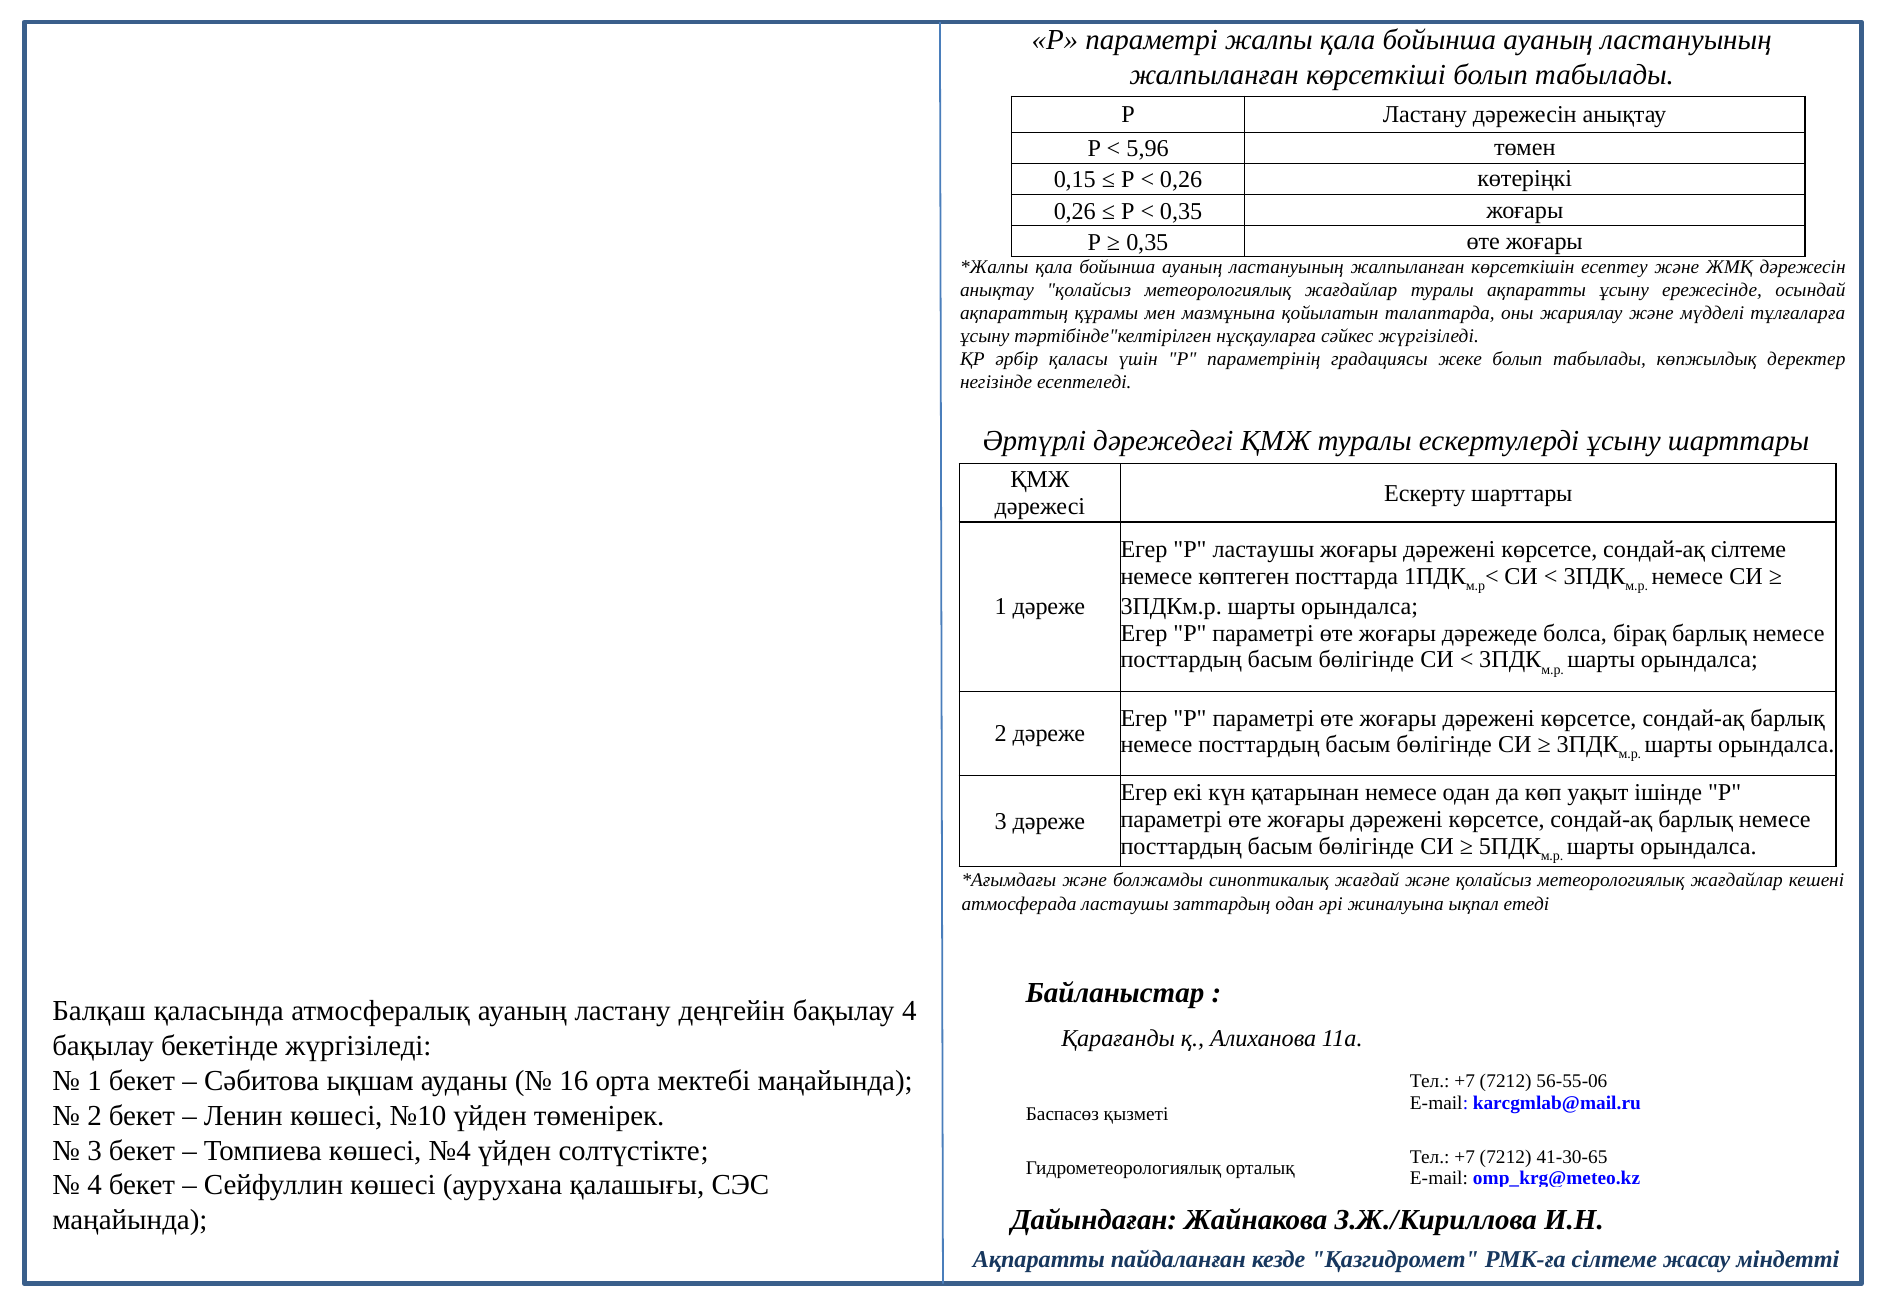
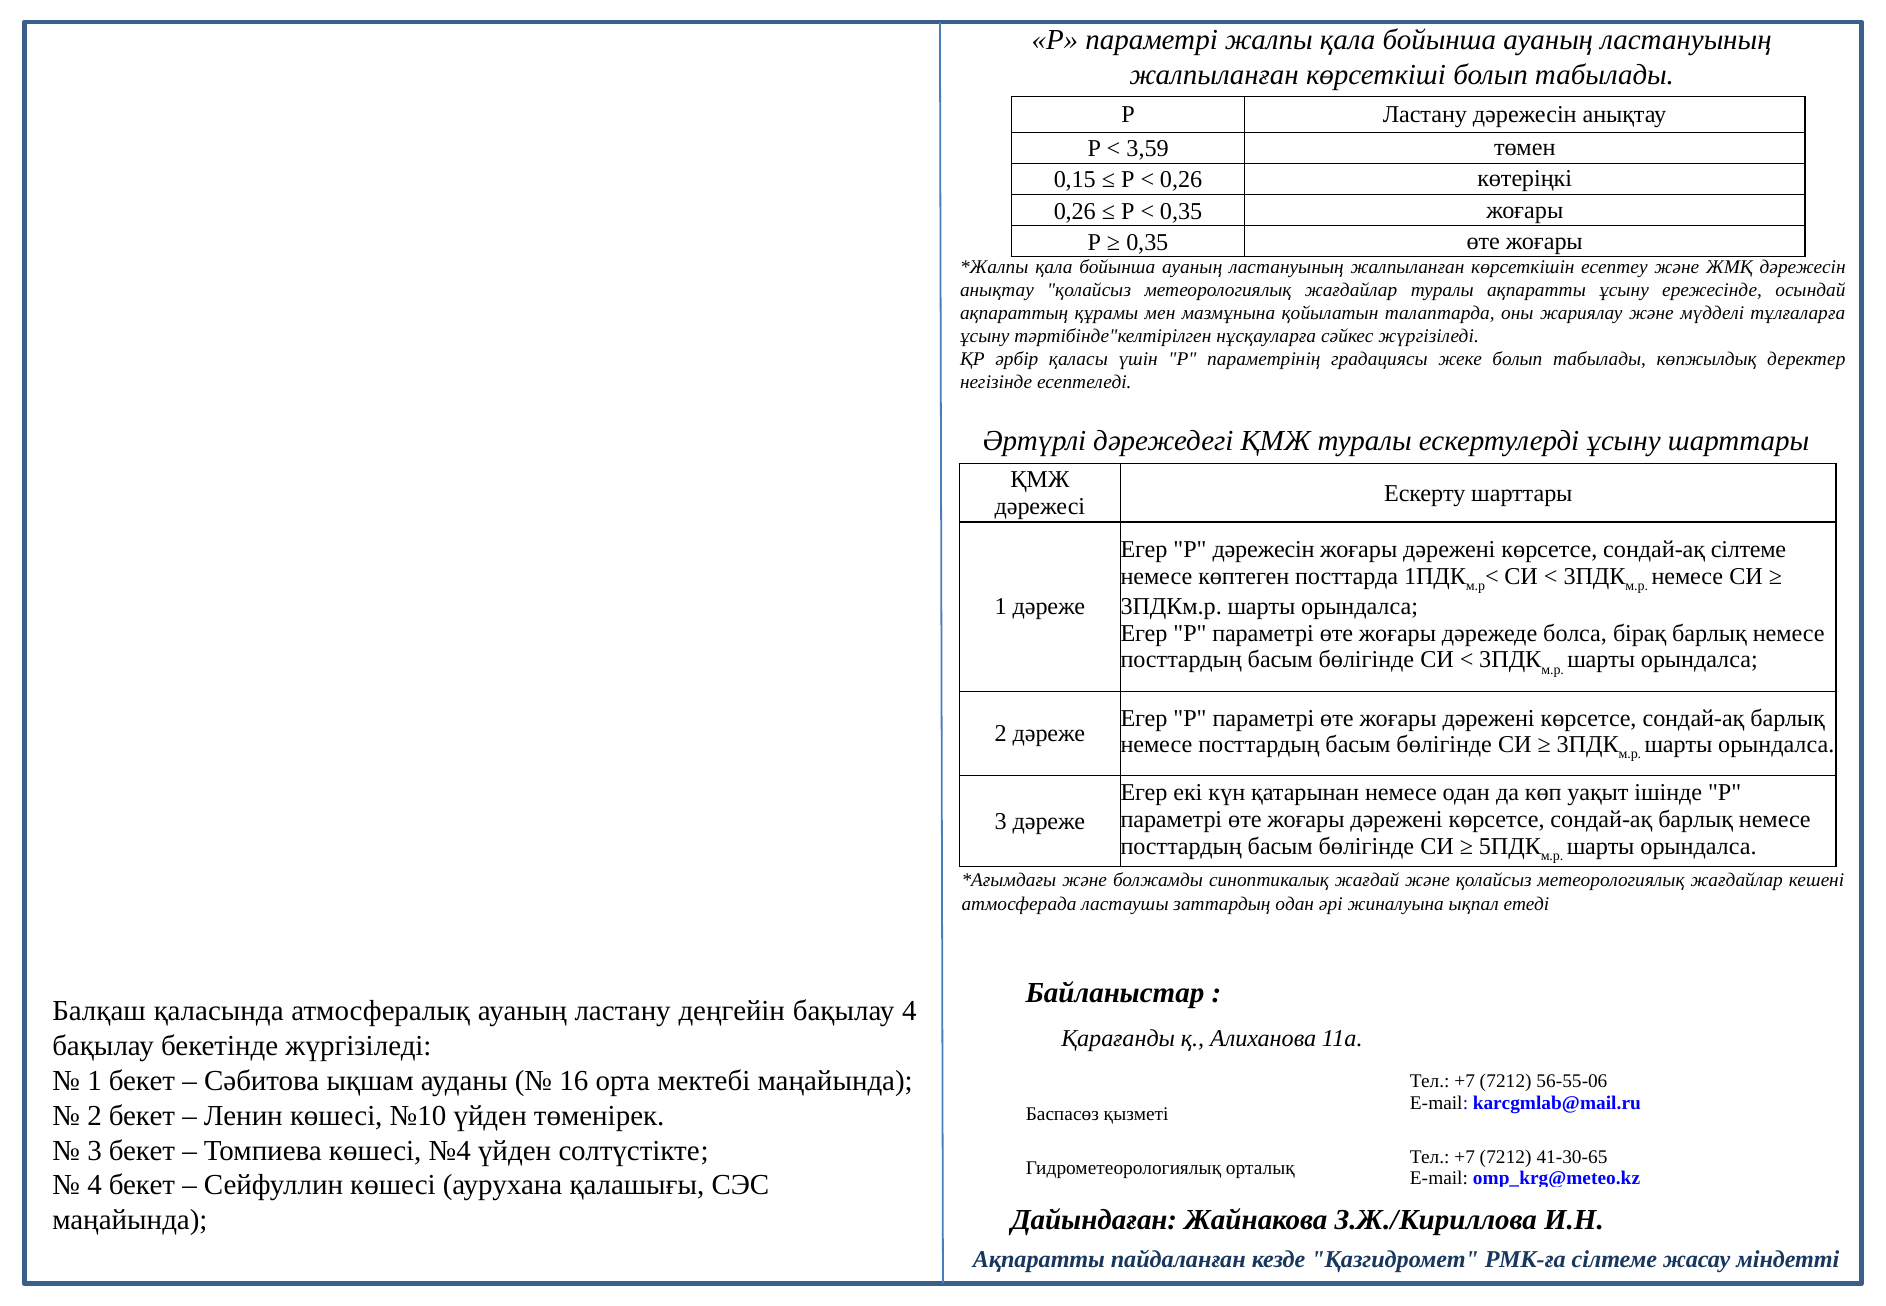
5,96: 5,96 -> 3,59 (1148, 149)
Р ластаушы: ластаушы -> дәрежесін (1264, 549)
